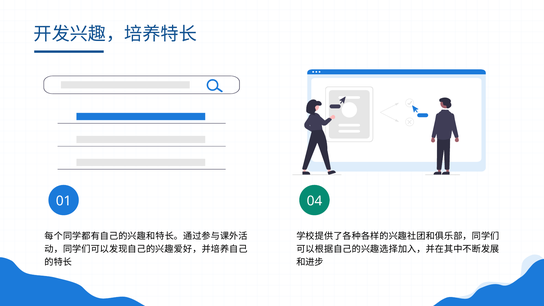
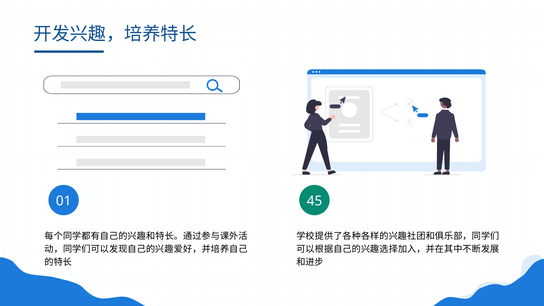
04: 04 -> 45 (314, 201)
